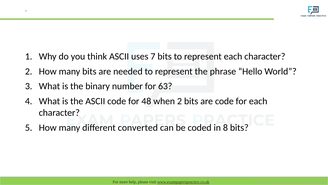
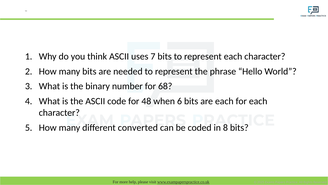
63: 63 -> 68 (165, 86)
when 2: 2 -> 6 (180, 101)
are code: code -> each (224, 101)
